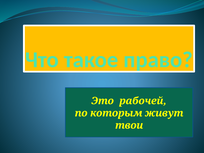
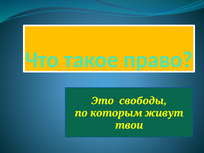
рабочей: рабочей -> свободы (143, 101)
